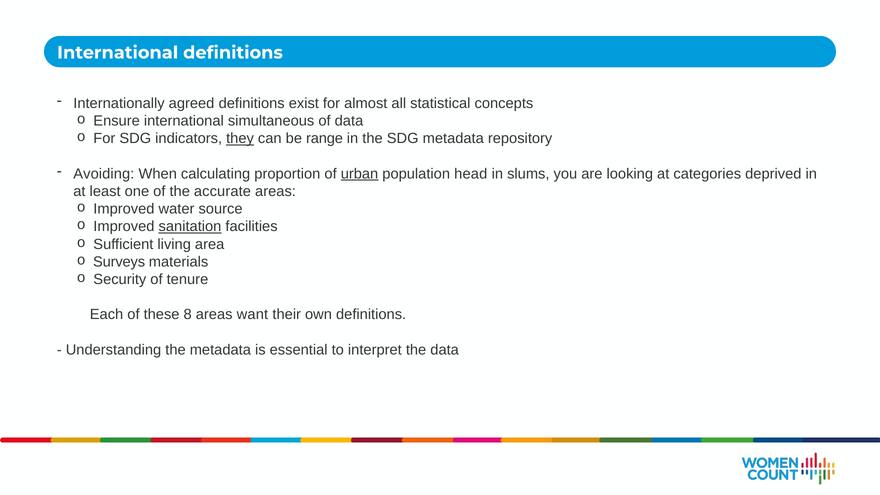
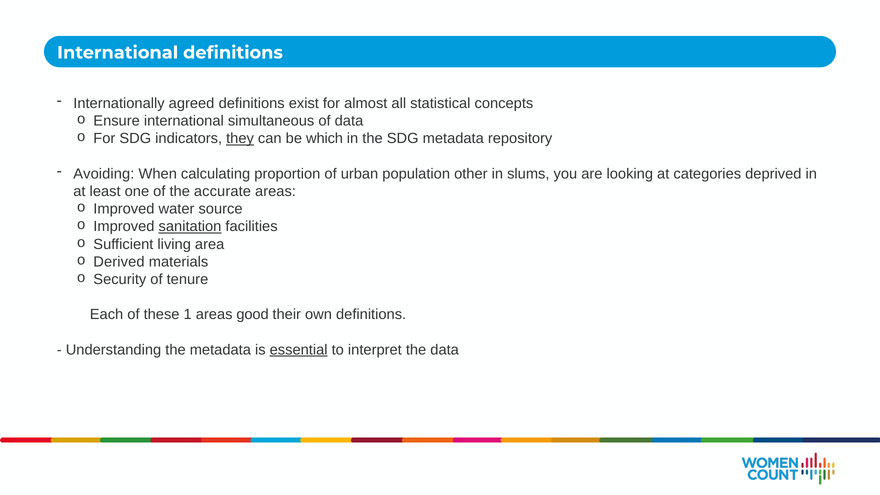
range: range -> which (325, 139)
urban underline: present -> none (360, 174)
head: head -> other (471, 174)
Surveys: Surveys -> Derived (119, 262)
8: 8 -> 1 (188, 315)
want: want -> good (253, 315)
essential underline: none -> present (299, 350)
